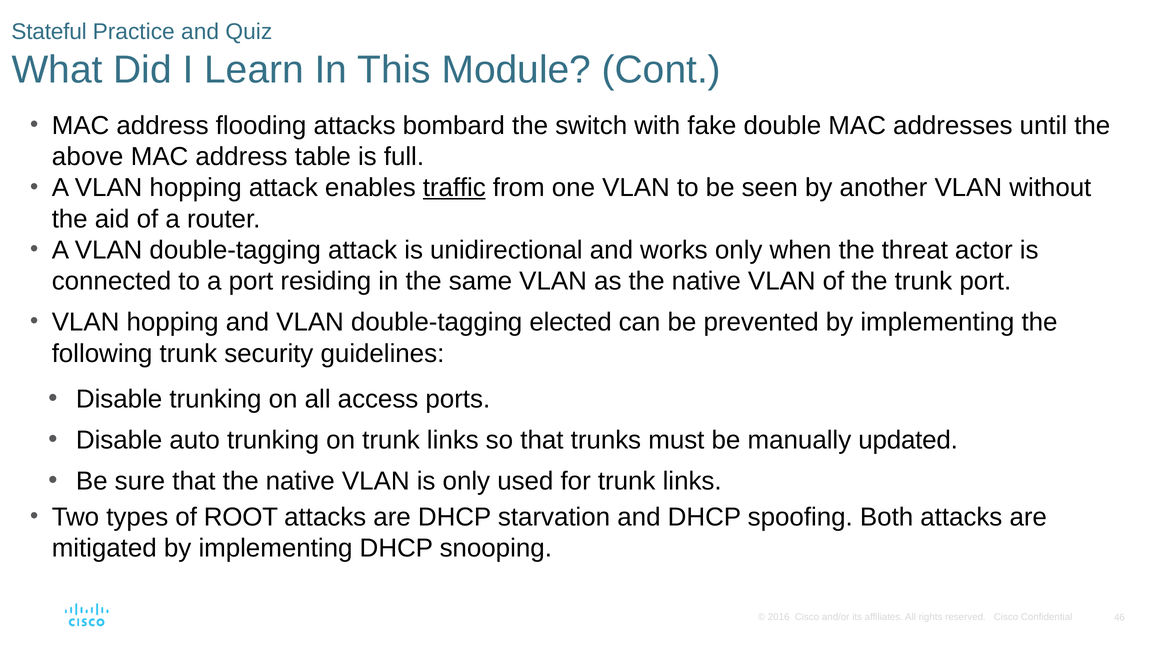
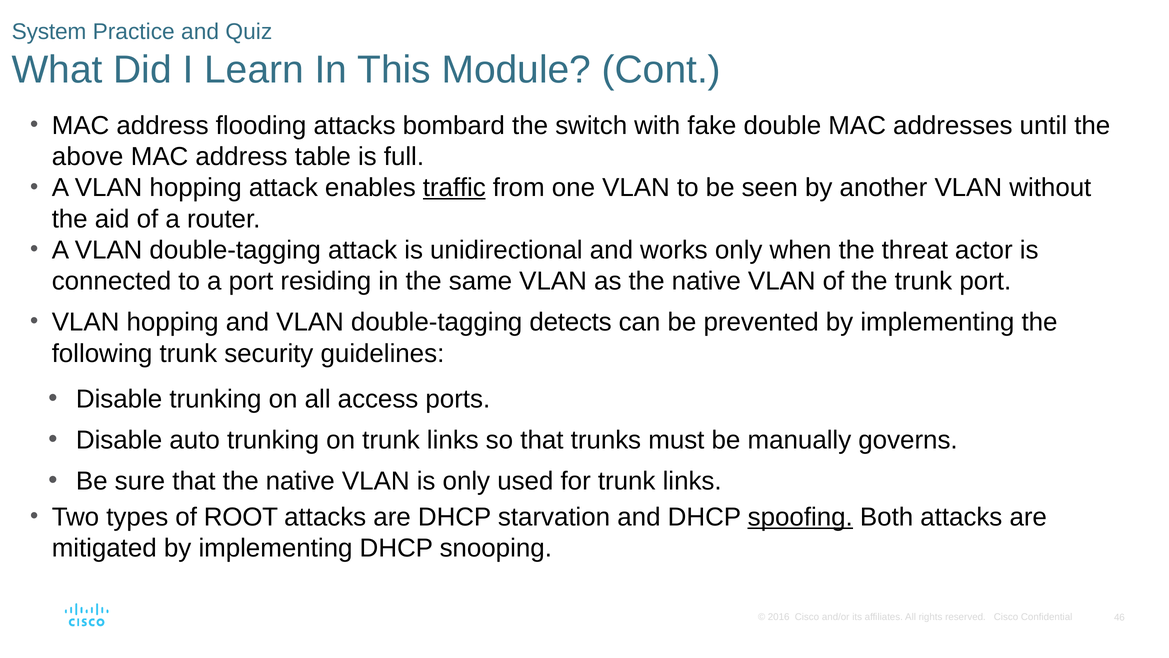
Stateful: Stateful -> System (49, 32)
elected: elected -> detects (571, 322)
updated: updated -> governs (908, 440)
spoofing underline: none -> present (800, 517)
